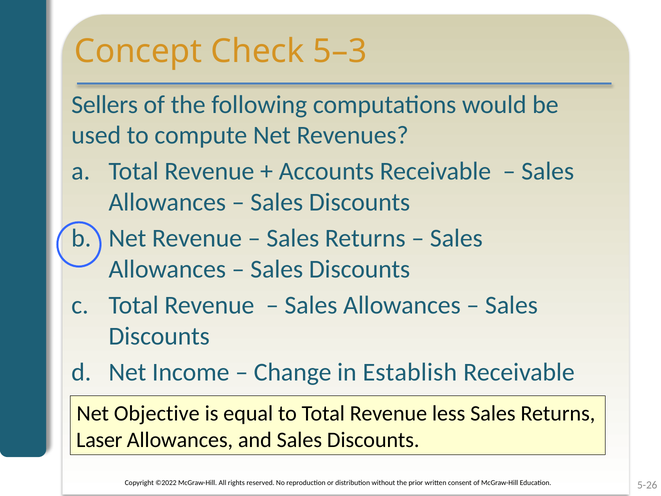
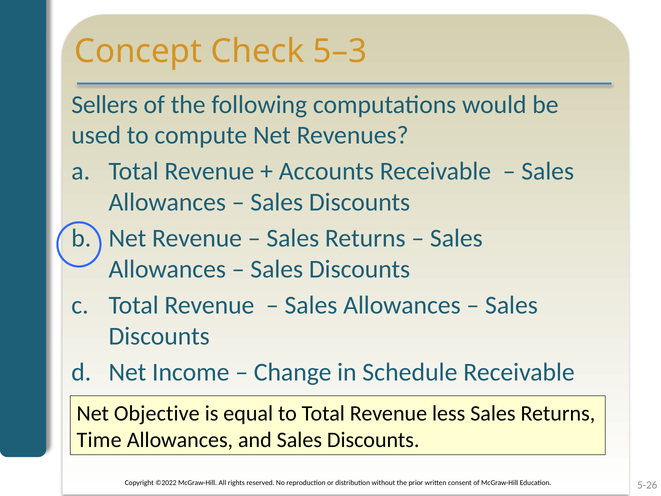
Establish: Establish -> Schedule (410, 372)
Laser: Laser -> Time (99, 440)
